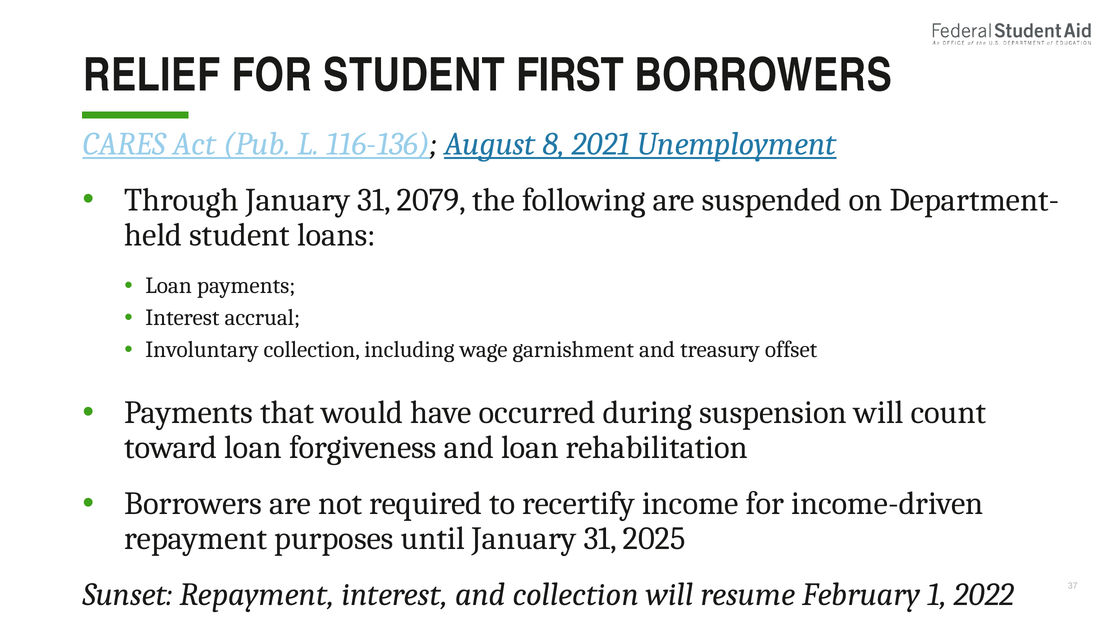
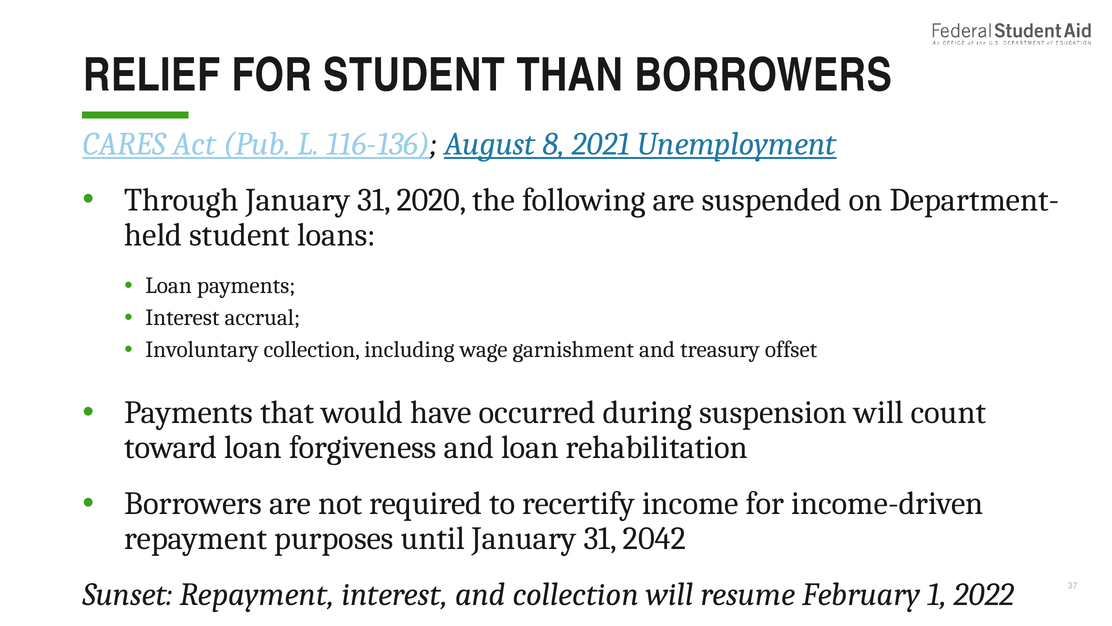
FIRST: FIRST -> THAN (570, 75)
2079: 2079 -> 2020 (432, 200)
2025: 2025 -> 2042 (654, 538)
